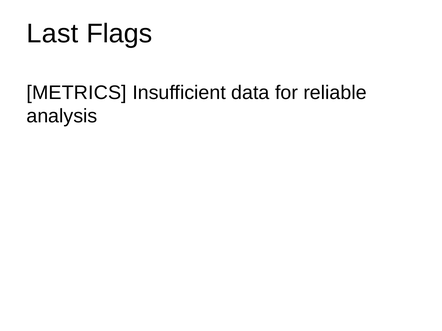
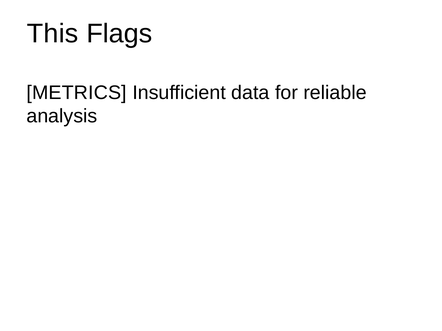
Last: Last -> This (53, 34)
